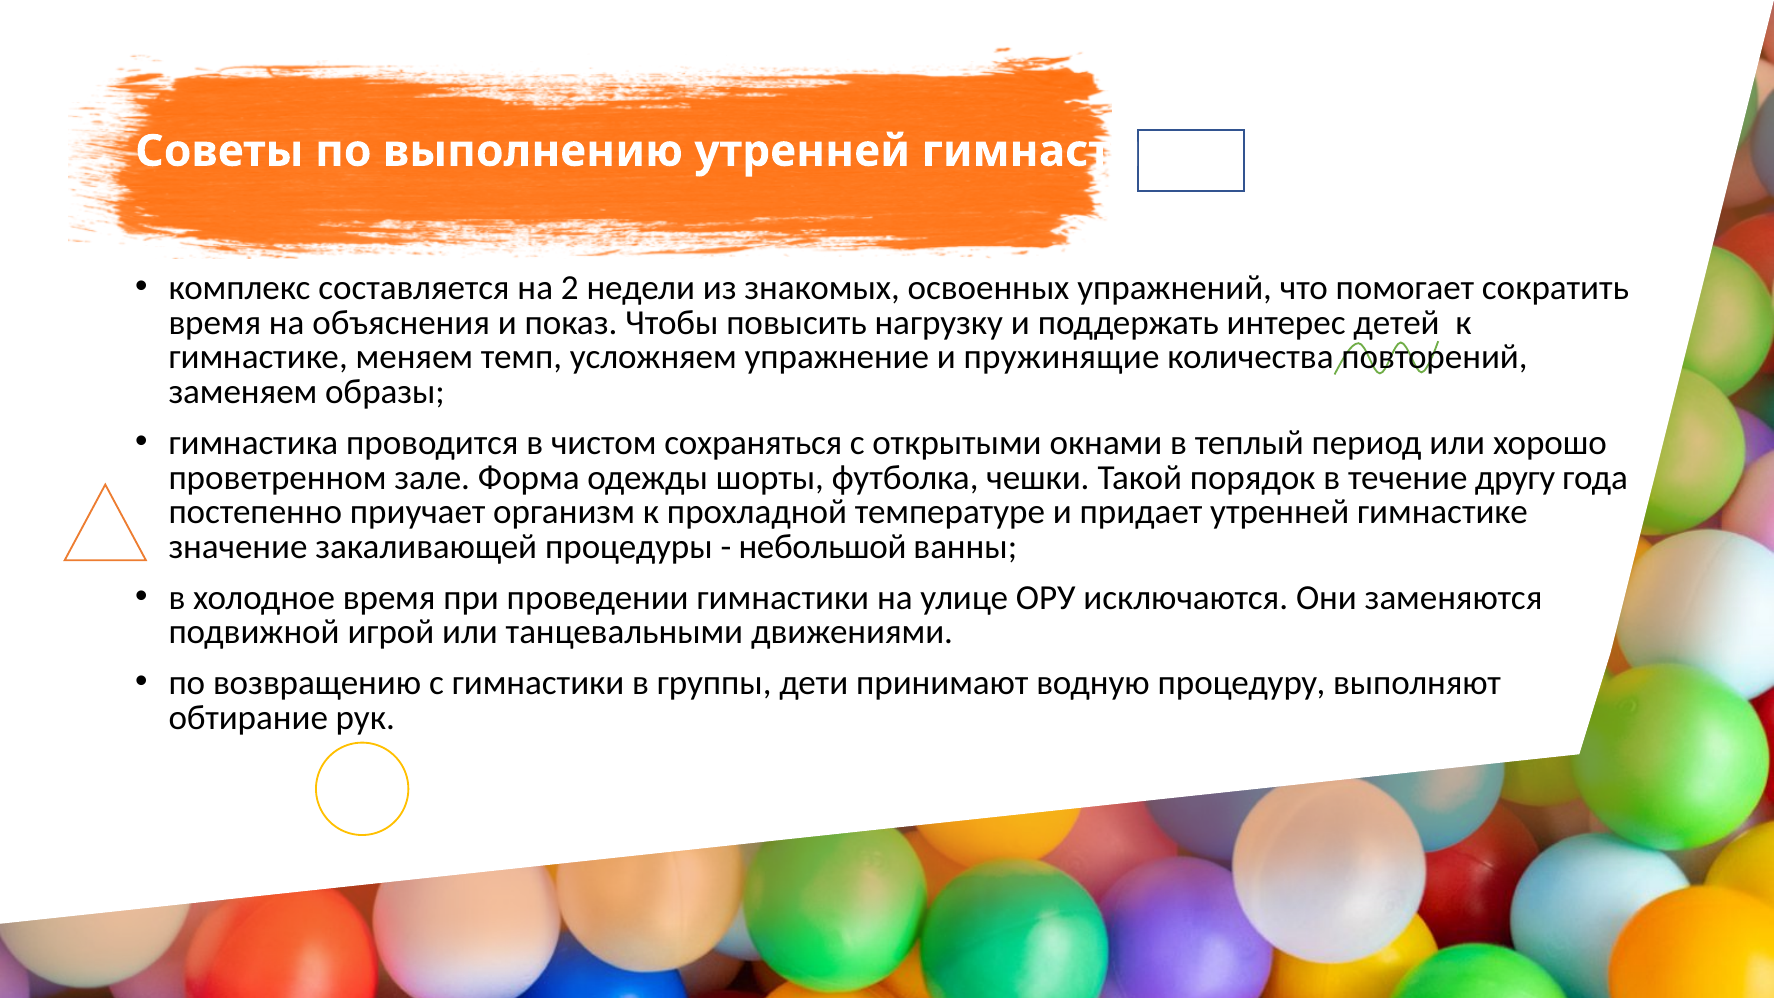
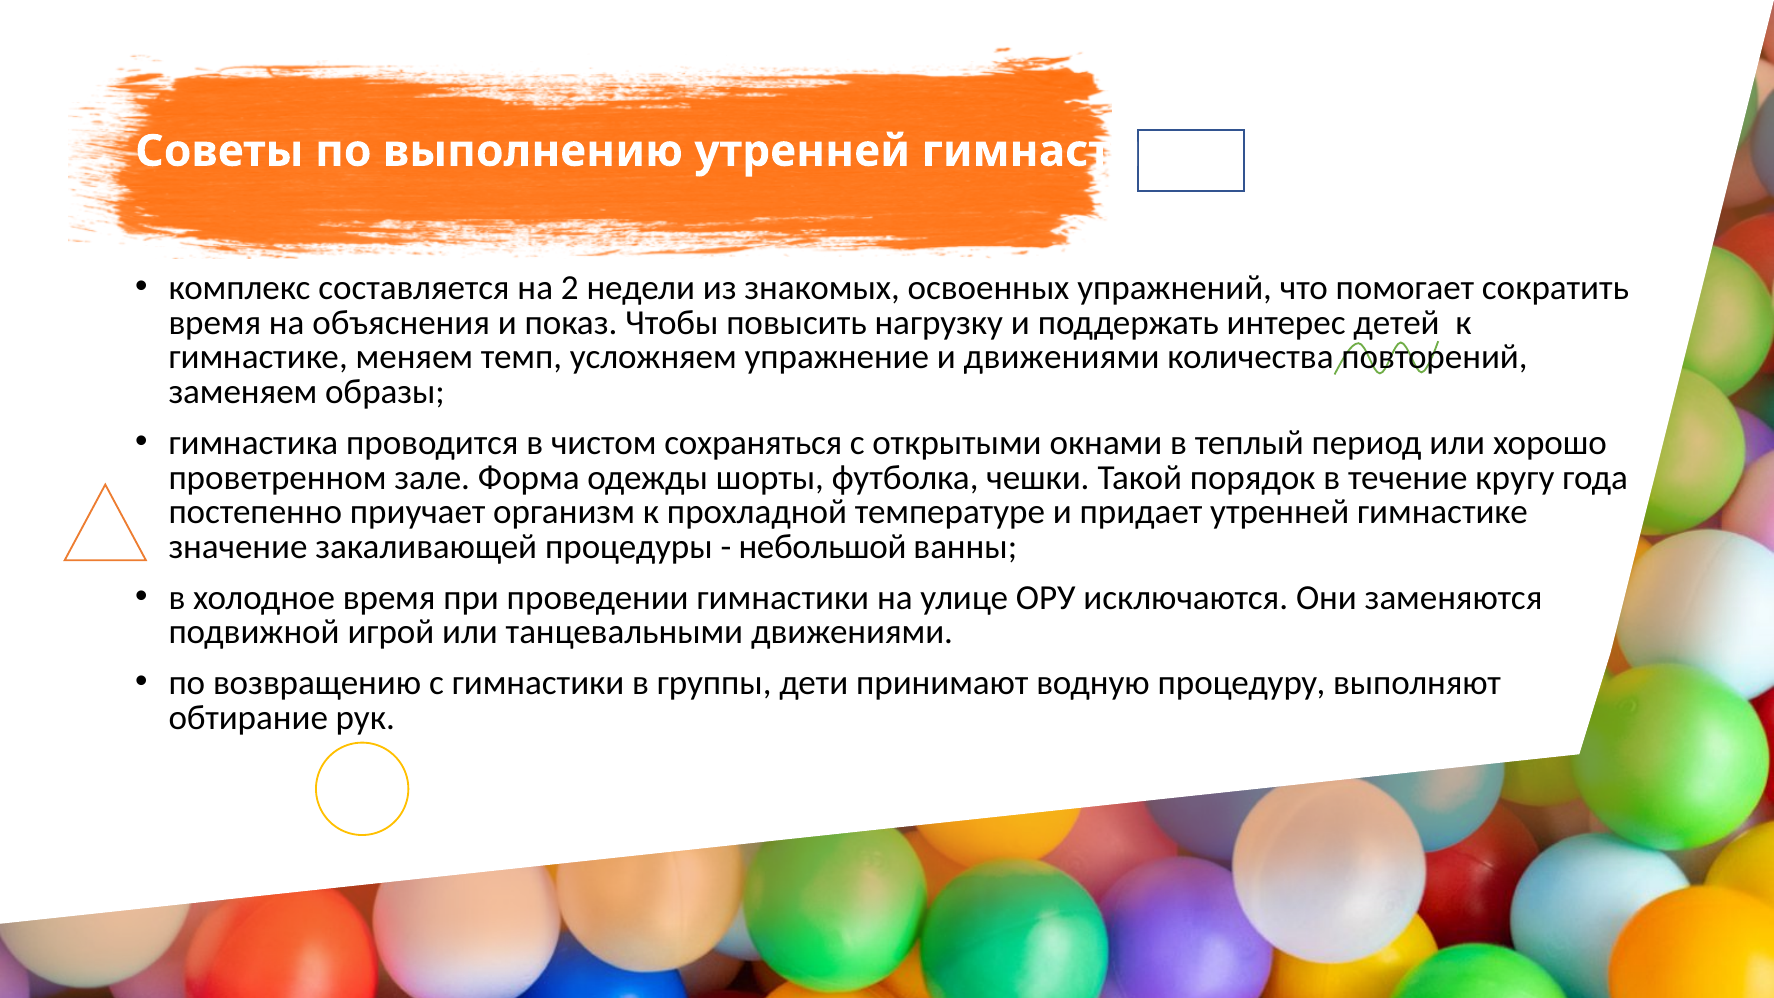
и пружинящие: пружинящие -> движениями (1062, 357)
другу: другу -> кругу (1515, 478)
